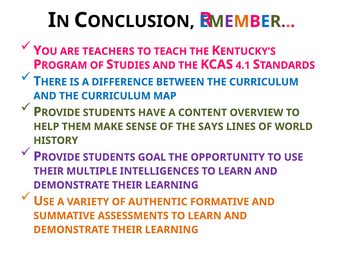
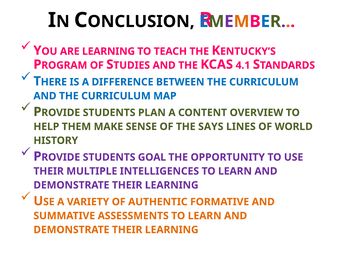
ARE TEACHERS: TEACHERS -> LEARNING (109, 51)
HAVE: HAVE -> PLAN (152, 112)
